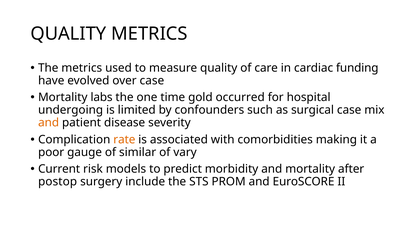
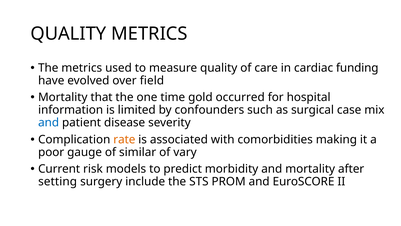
over case: case -> field (152, 80)
labs: labs -> that (102, 97)
undergoing: undergoing -> information (71, 110)
and colour: orange -> blue (49, 123)
postop: postop -> setting (58, 181)
